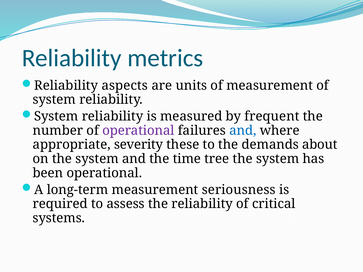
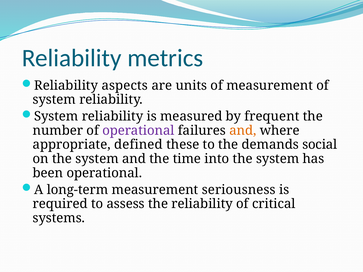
and colour: blue -> orange (243, 131)
severity: severity -> defined (138, 145)
about: about -> social (320, 145)
tree: tree -> into (217, 159)
